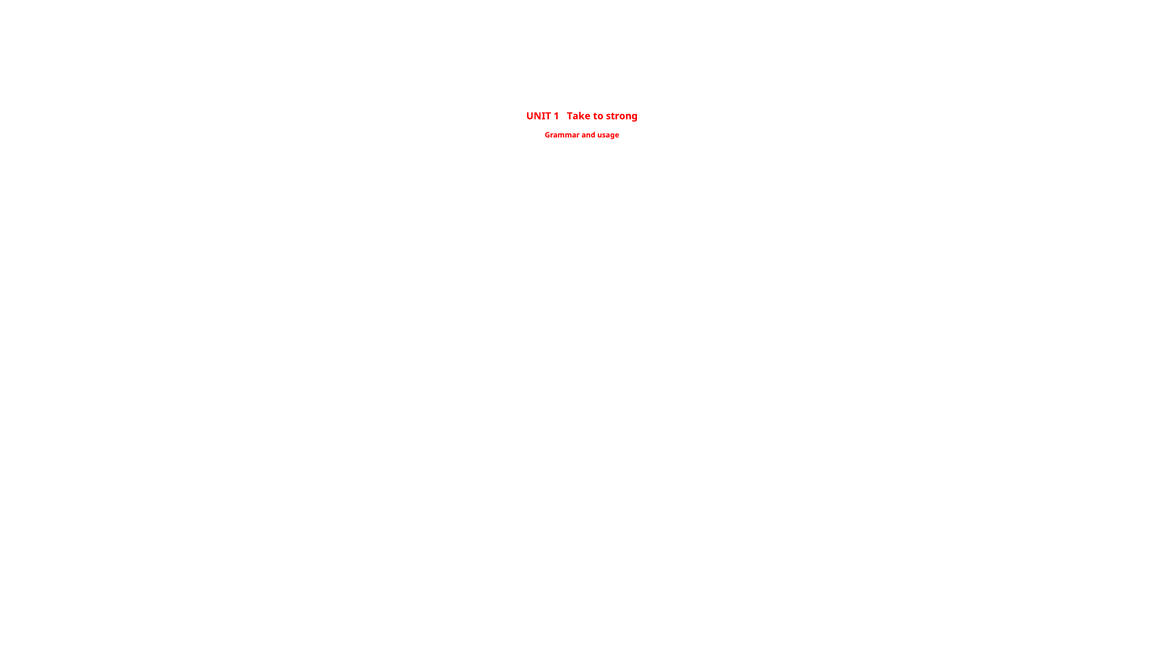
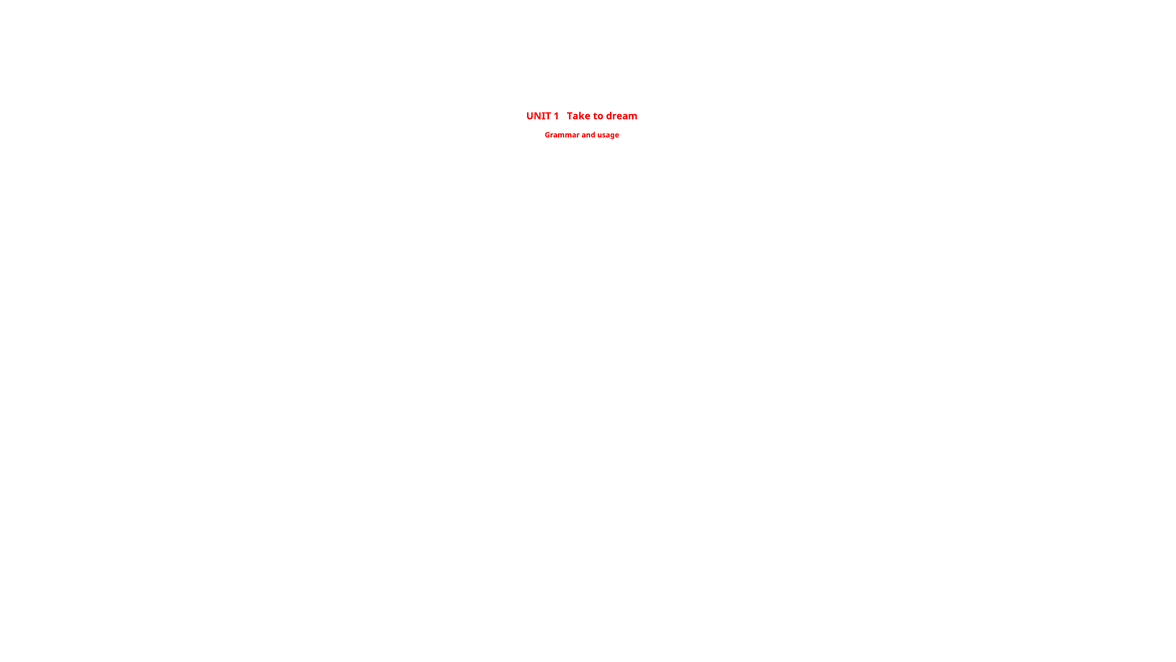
strong: strong -> dream (622, 116)
